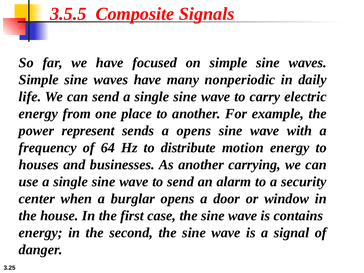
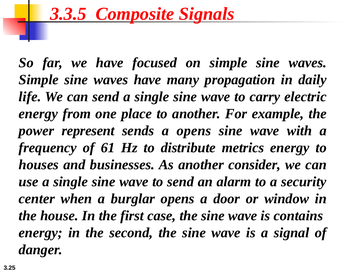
3.5.5: 3.5.5 -> 3.3.5 (68, 14)
nonperiodic: nonperiodic -> propagation (240, 80)
64: 64 -> 61 (108, 148)
motion: motion -> metrics (243, 148)
carrying: carrying -> consider (255, 165)
